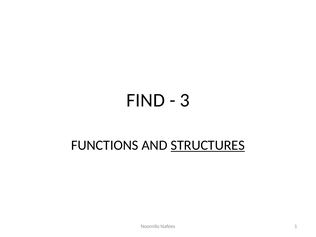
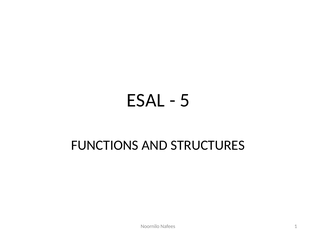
FIND: FIND -> ESAL (146, 100)
3: 3 -> 5 (185, 100)
STRUCTURES underline: present -> none (208, 145)
